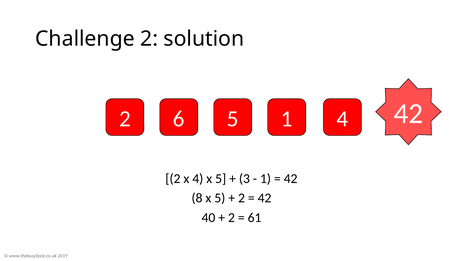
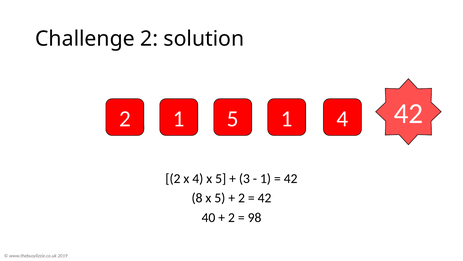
2 6: 6 -> 1 (179, 118)
61: 61 -> 98 (255, 217)
